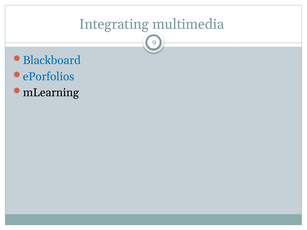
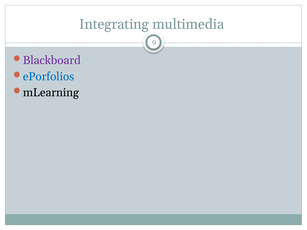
Blackboard colour: blue -> purple (52, 60)
